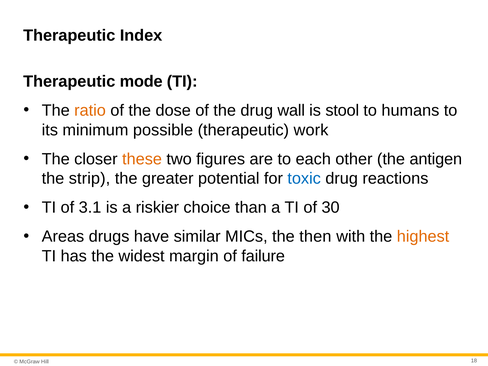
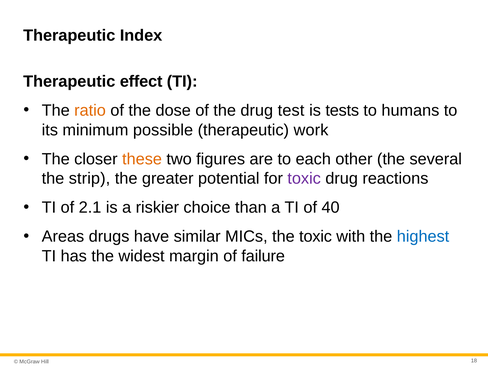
mode: mode -> effect (141, 81)
wall: wall -> test (291, 110)
stool: stool -> tests (342, 110)
antigen: antigen -> several (436, 159)
toxic colour: blue -> purple (304, 179)
3.1: 3.1 -> 2.1 (90, 208)
30: 30 -> 40 (331, 208)
the then: then -> toxic (316, 237)
highest colour: orange -> blue (423, 237)
